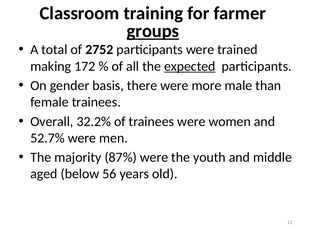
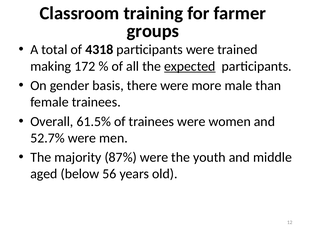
groups underline: present -> none (153, 31)
2752: 2752 -> 4318 (99, 50)
32.2%: 32.2% -> 61.5% (94, 122)
